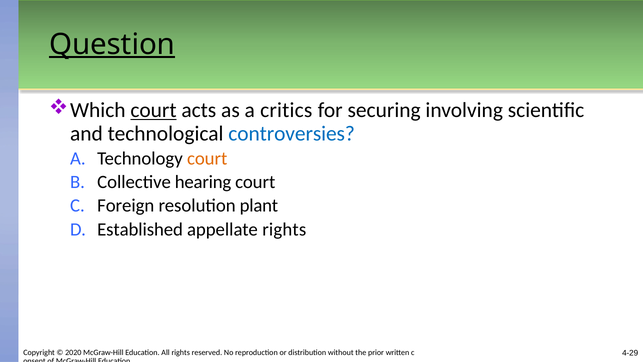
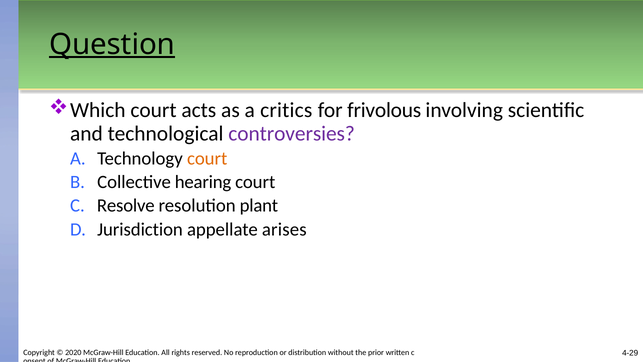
court underline: present -> none (153, 110)
securing: securing -> frivolous (384, 110)
controversies colour: blue -> purple (292, 133)
Foreign: Foreign -> Resolve (126, 206)
Established: Established -> Jurisdiction (140, 229)
appellate rights: rights -> arises (284, 229)
